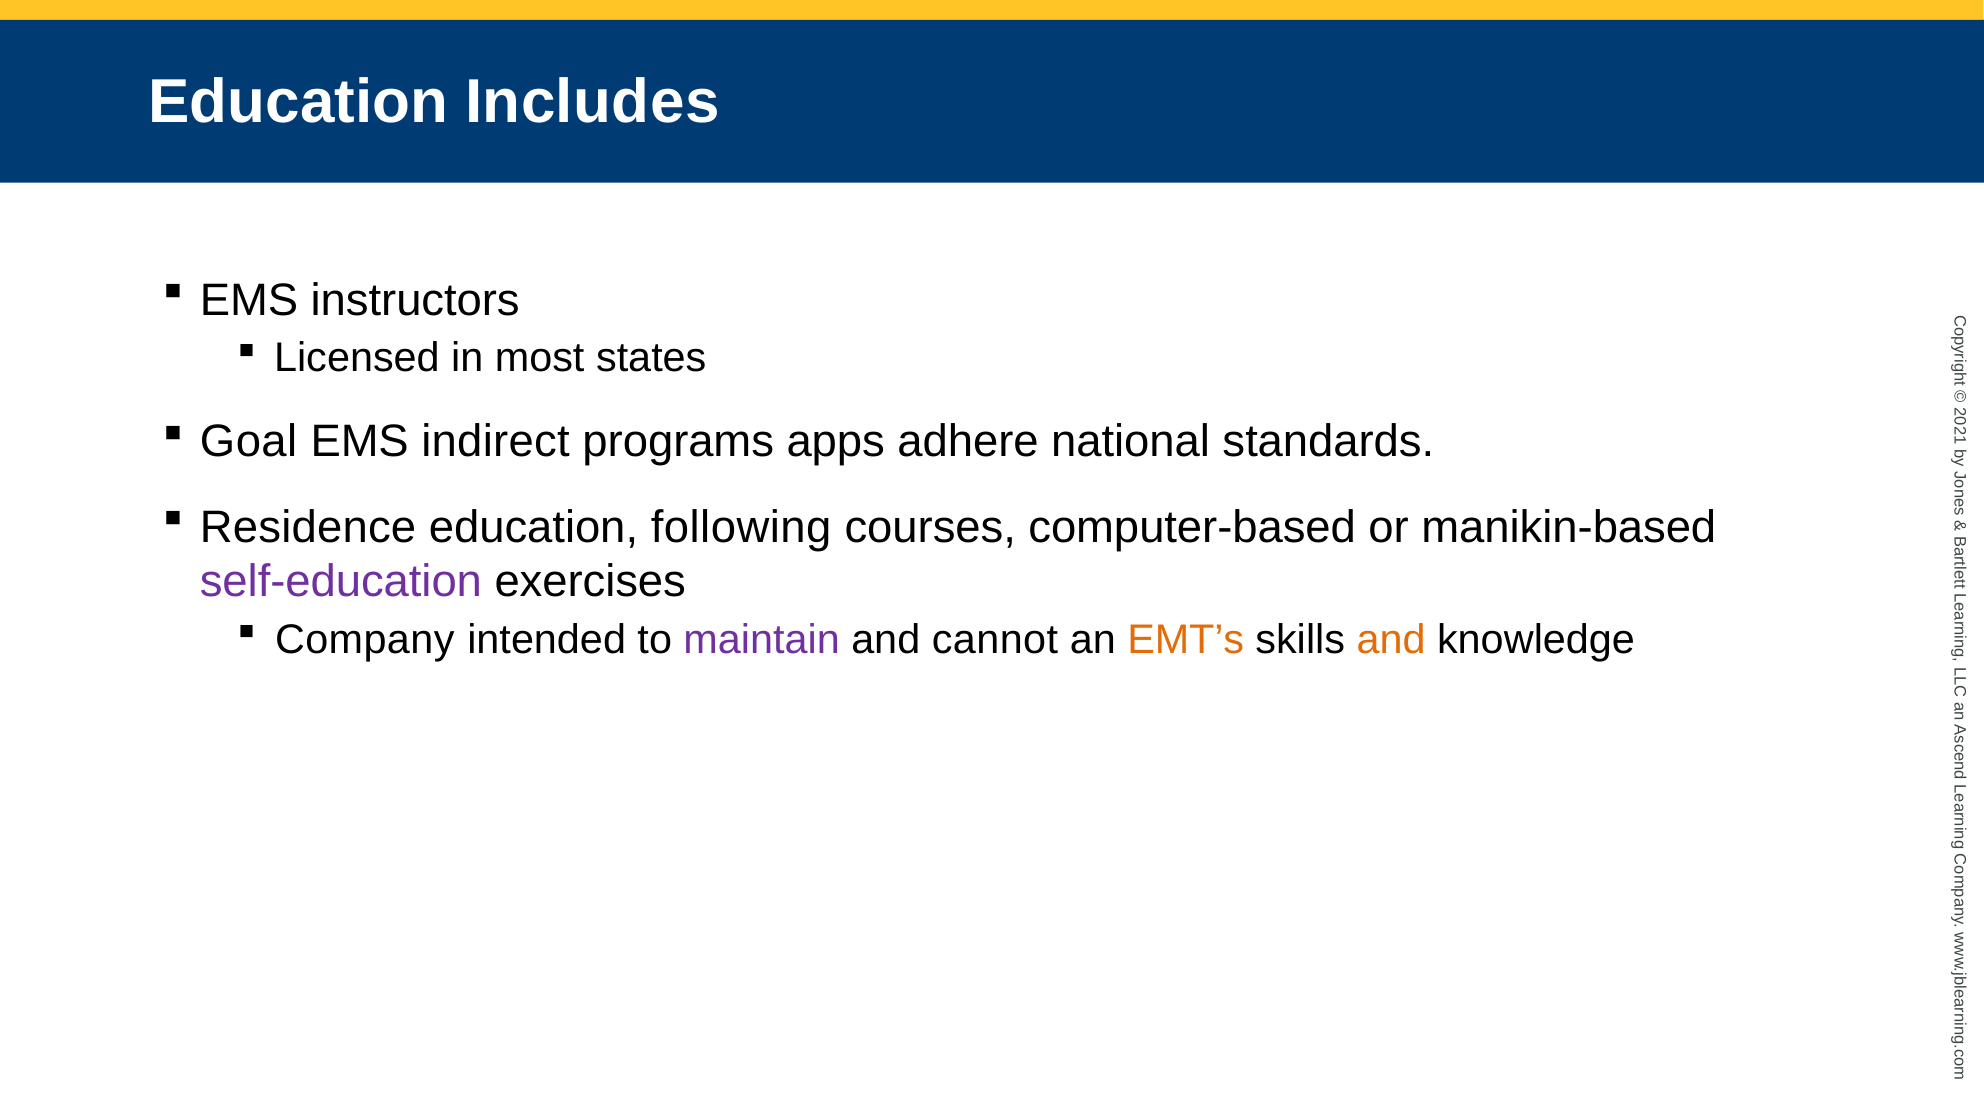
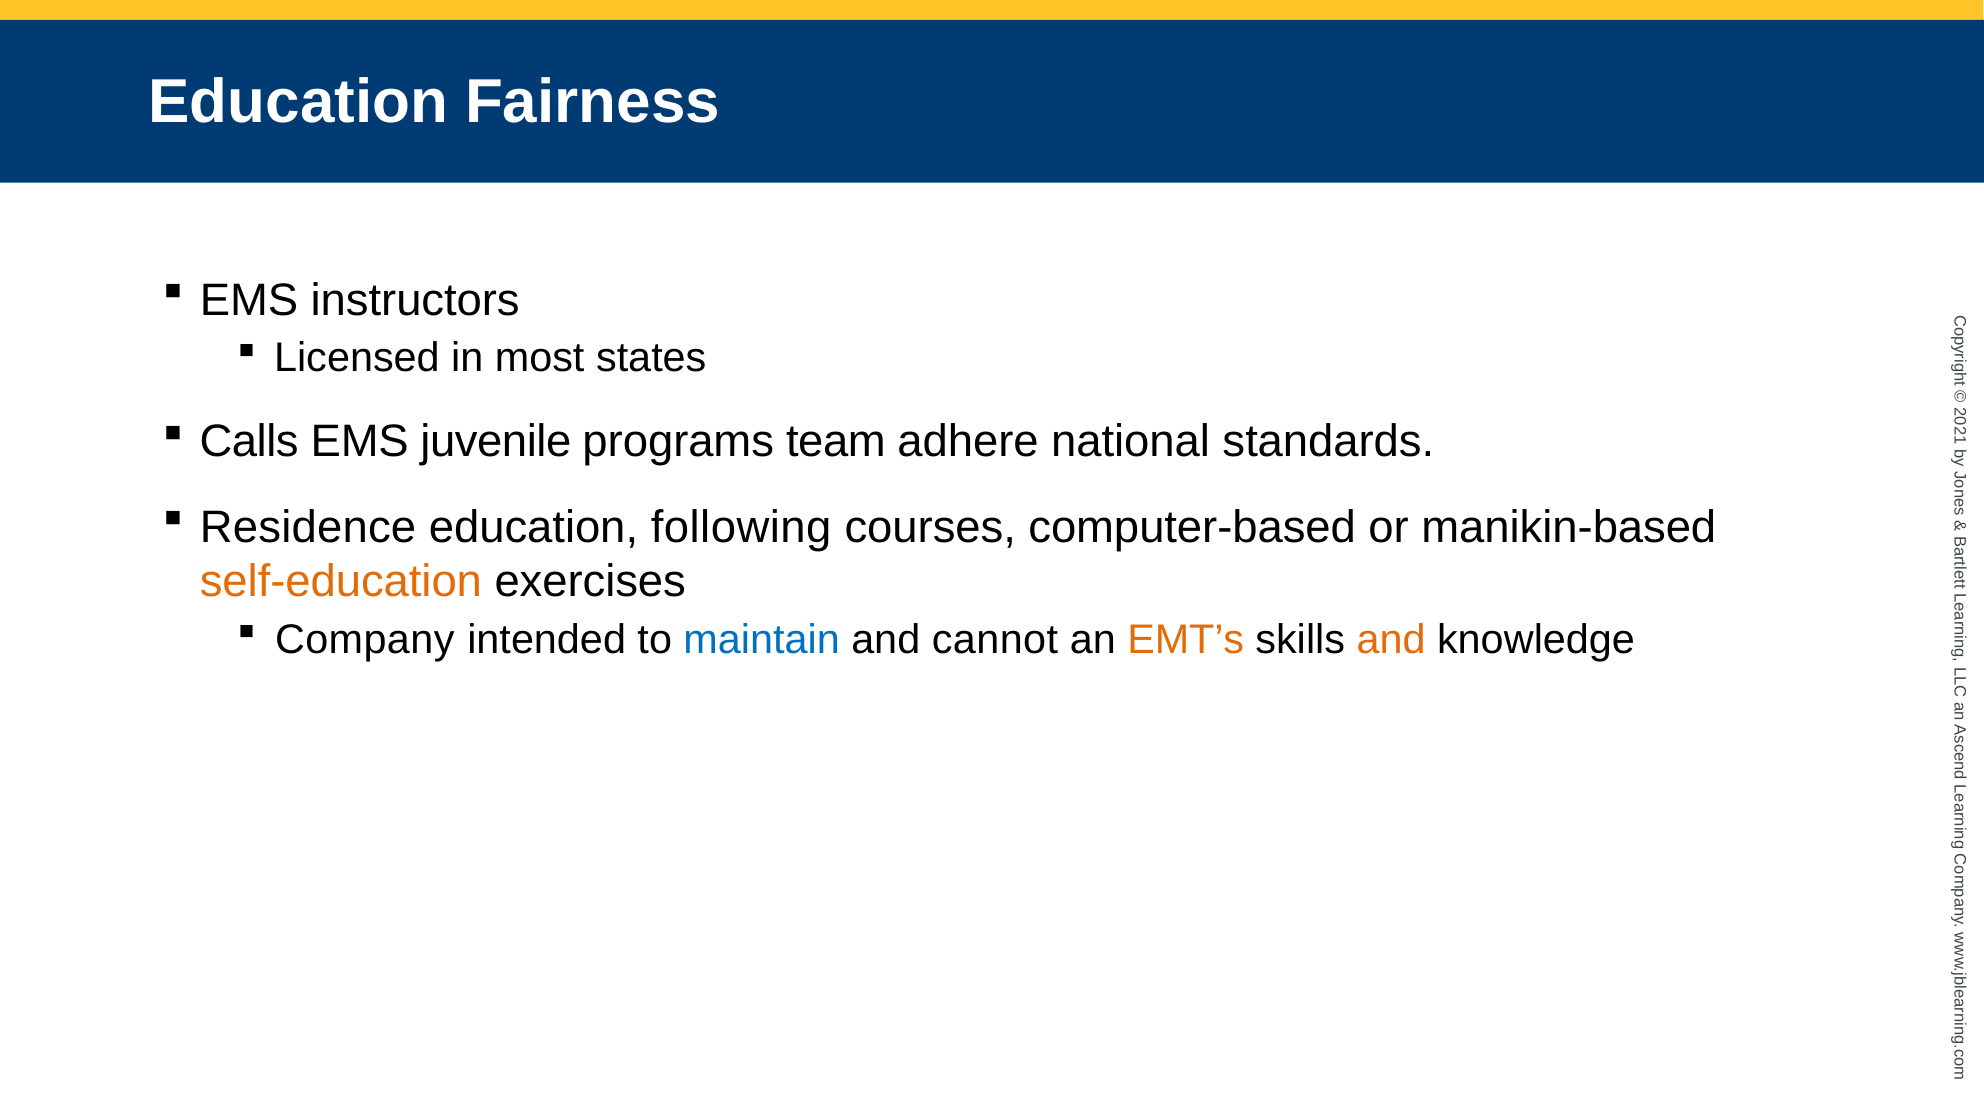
Includes: Includes -> Fairness (593, 102)
Goal: Goal -> Calls (249, 442)
indirect: indirect -> juvenile (496, 442)
apps: apps -> team (836, 442)
self-education colour: purple -> orange (341, 582)
maintain colour: purple -> blue (762, 640)
